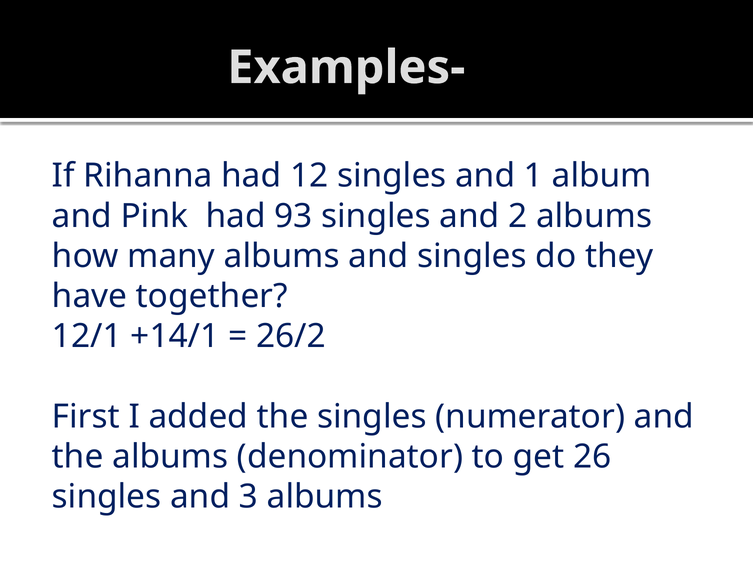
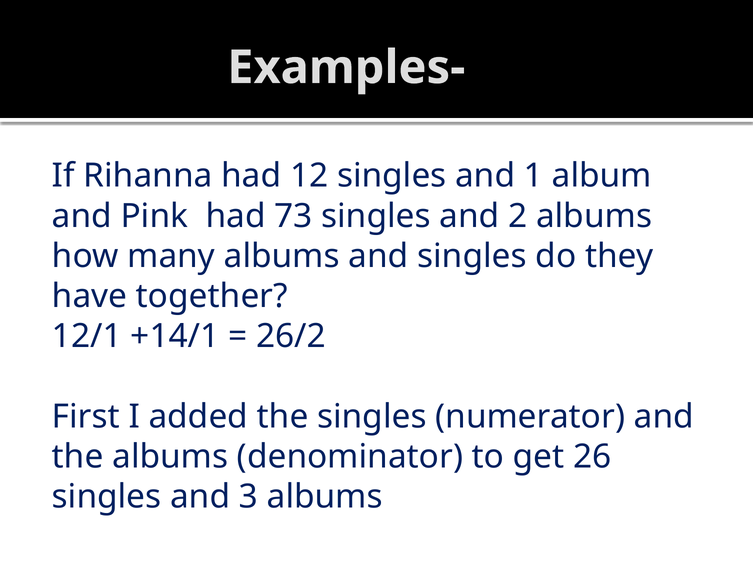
93: 93 -> 73 (293, 216)
